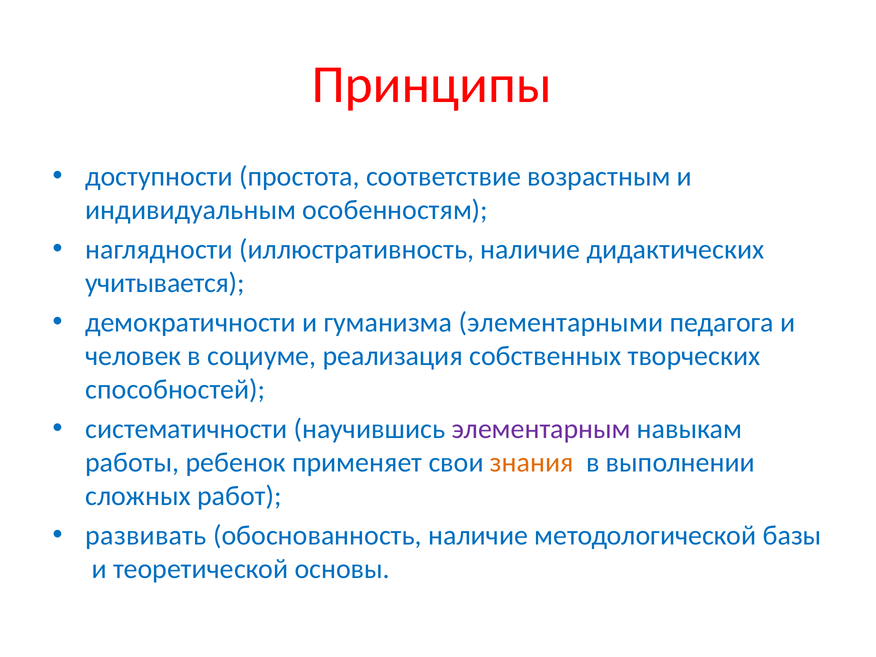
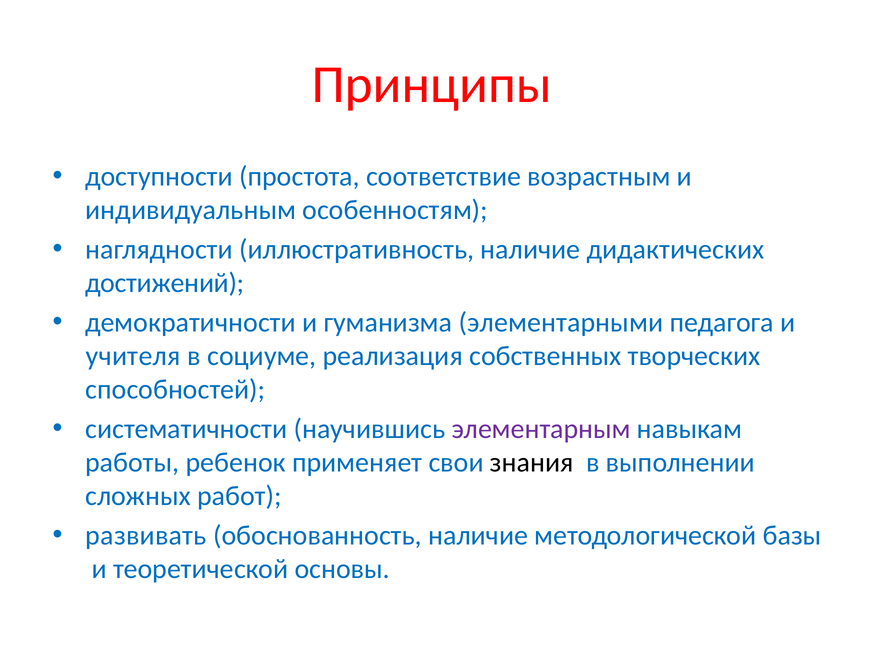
учитывается: учитывается -> достижений (165, 283)
человек: человек -> учителя (133, 356)
знания colour: orange -> black (532, 462)
